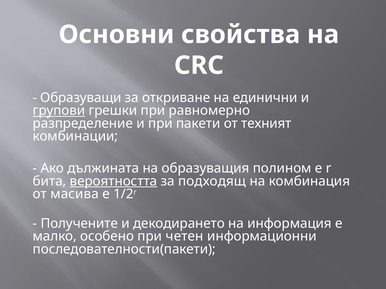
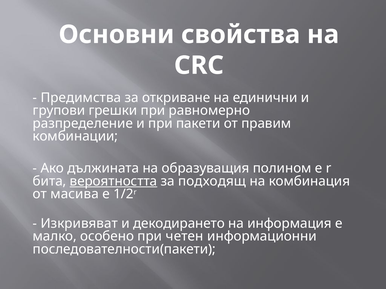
Образуващи: Образуващи -> Предимства (81, 98)
групови underline: present -> none (59, 111)
техният: техният -> правим (266, 124)
Получените: Получените -> Изкривяват (79, 224)
